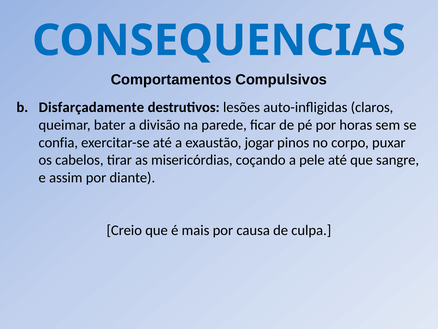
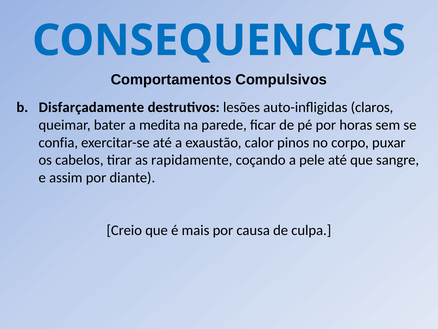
divisão: divisão -> medita (160, 125)
jogar: jogar -> calor (259, 142)
misericórdias: misericórdias -> rapidamente (192, 160)
